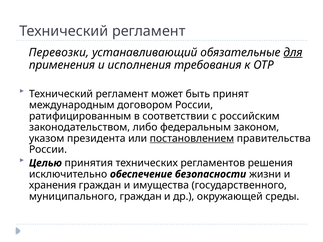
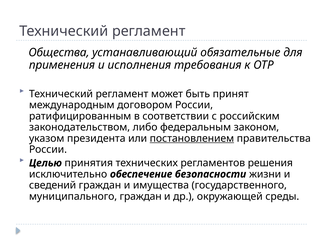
Перевозки: Перевозки -> Общества (59, 52)
для underline: present -> none (293, 52)
хранения: хранения -> сведений (53, 185)
